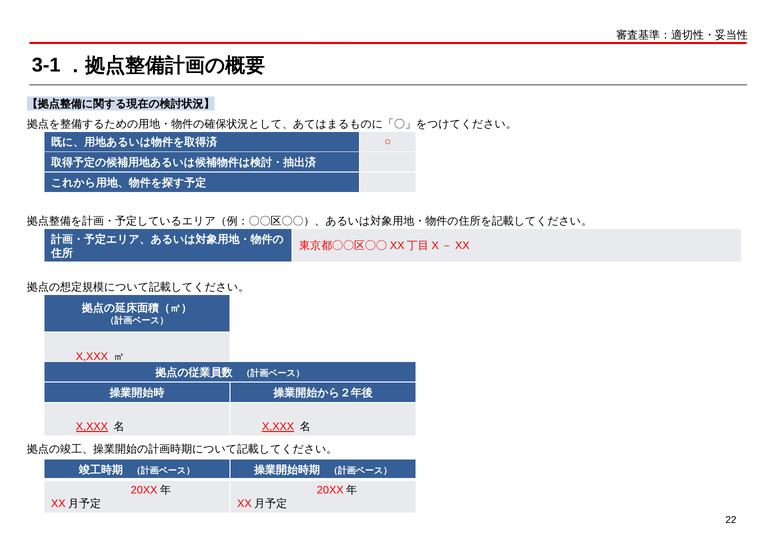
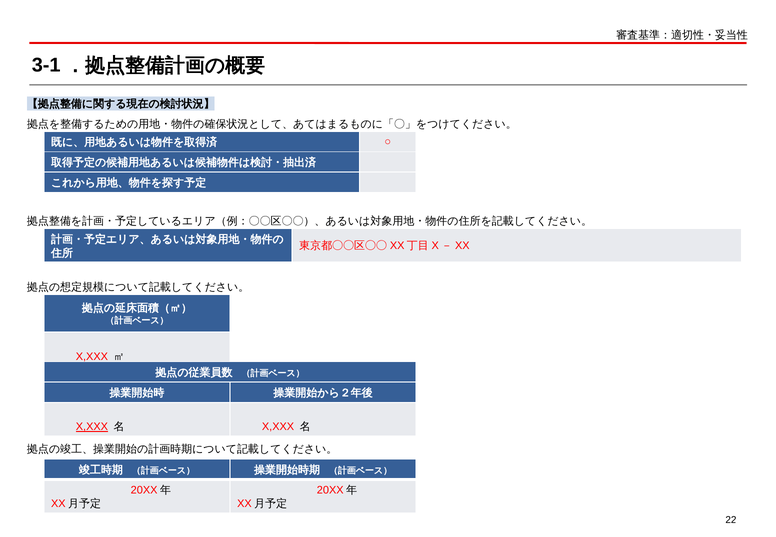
X,XXX underline: present -> none (278, 427)
